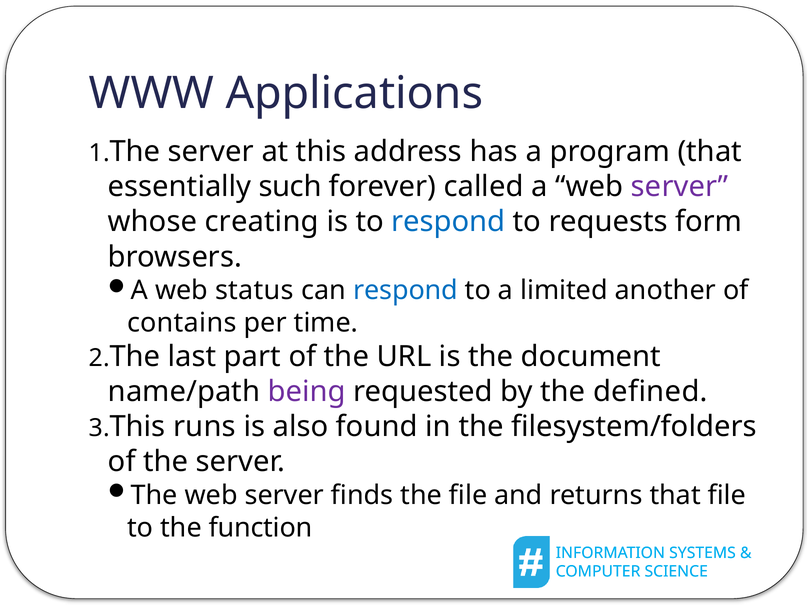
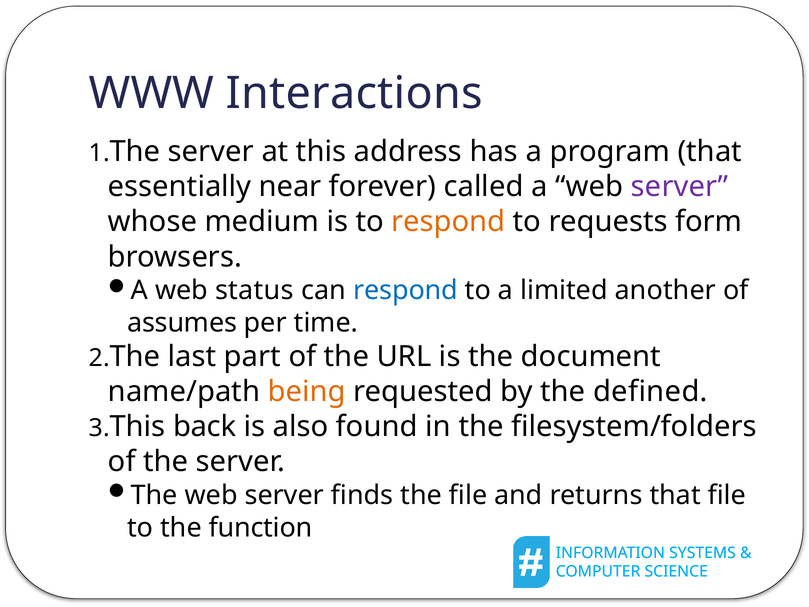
Applications: Applications -> Interactions (354, 93)
such: such -> near (290, 187)
creating: creating -> medium (262, 222)
respond colour: blue -> orange (448, 222)
contains: contains -> assumes (182, 323)
being colour: purple -> orange (307, 392)
runs: runs -> back (205, 427)
